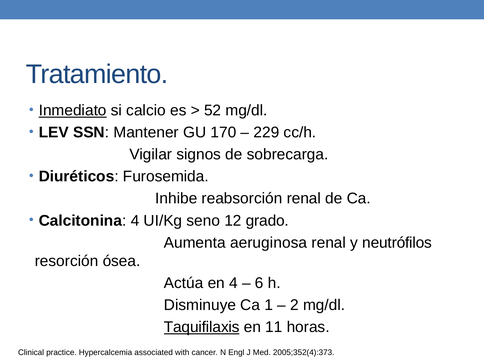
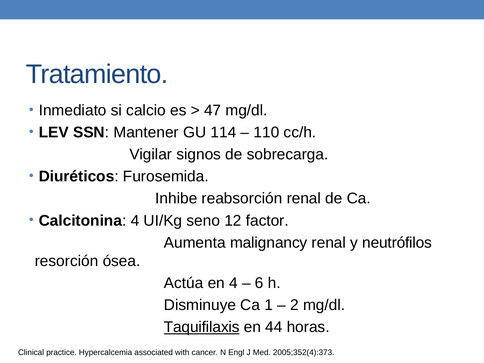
Inmediato underline: present -> none (73, 110)
52: 52 -> 47 (213, 110)
170: 170 -> 114 (223, 132)
229: 229 -> 110 (266, 132)
grado: grado -> factor (267, 221)
aeruginosa: aeruginosa -> malignancy (269, 243)
11: 11 -> 44 (274, 327)
